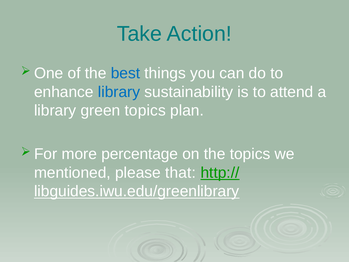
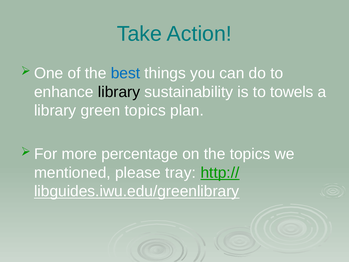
library colour: blue -> black (119, 92)
attend: attend -> towels (292, 92)
that: that -> tray (181, 173)
